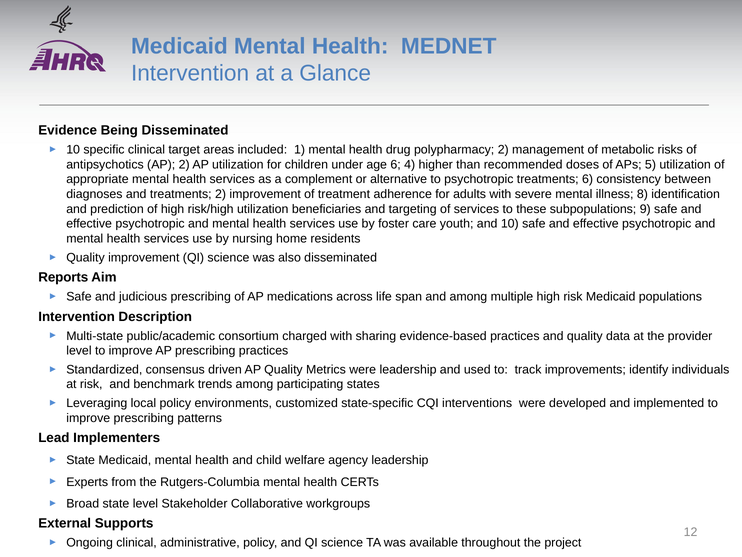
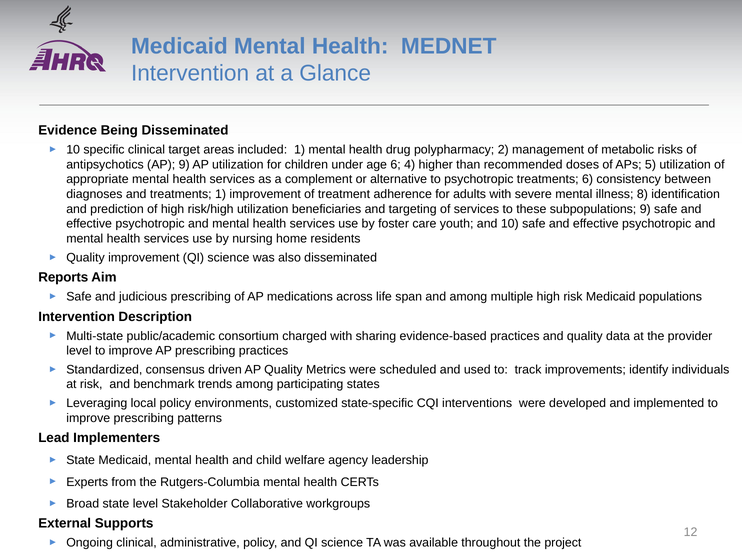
AP 2: 2 -> 9 (184, 164)
treatments 2: 2 -> 1 (221, 194)
were leadership: leadership -> scheduled (408, 369)
